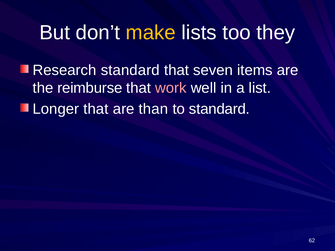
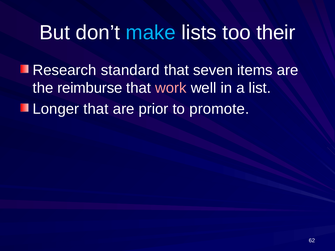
make colour: yellow -> light blue (151, 33)
they: they -> their (276, 33)
than: than -> prior (154, 109)
to standard: standard -> promote (219, 109)
